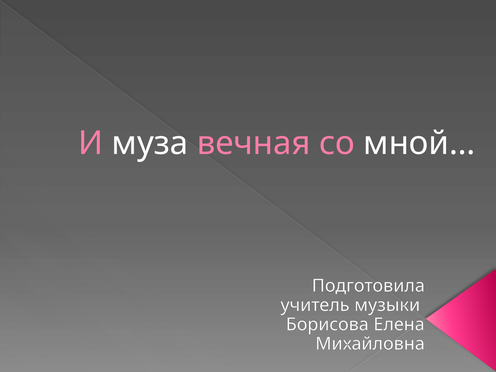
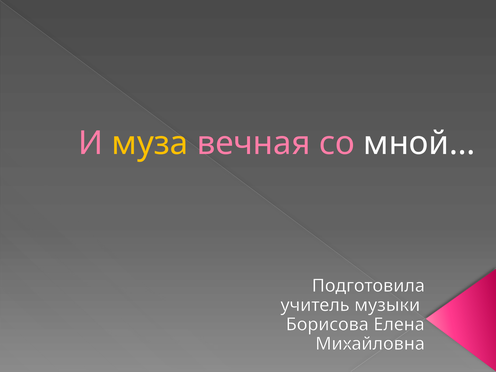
муза colour: white -> yellow (150, 143)
